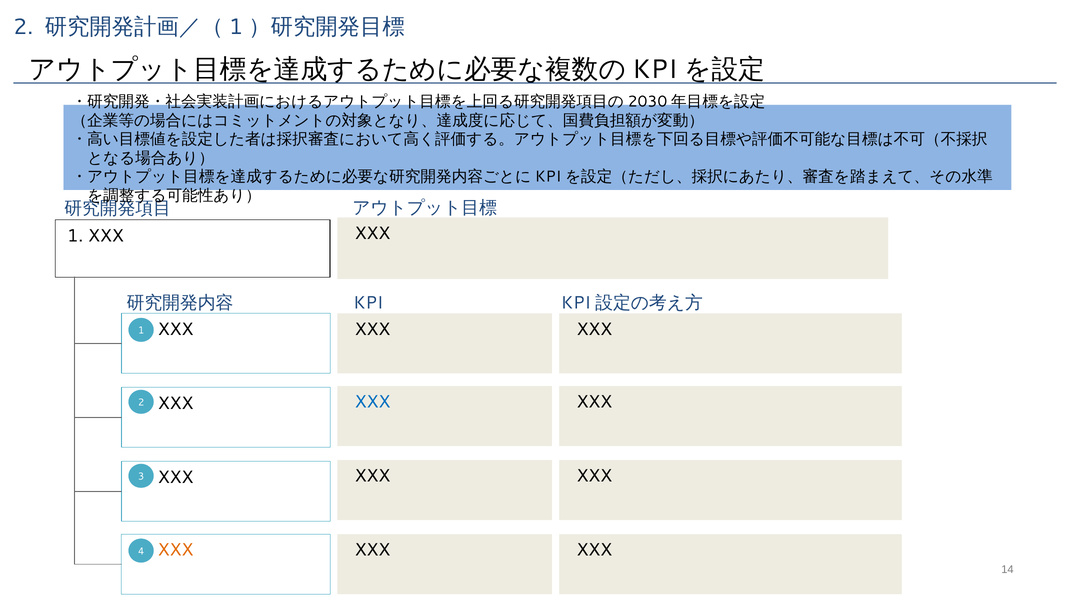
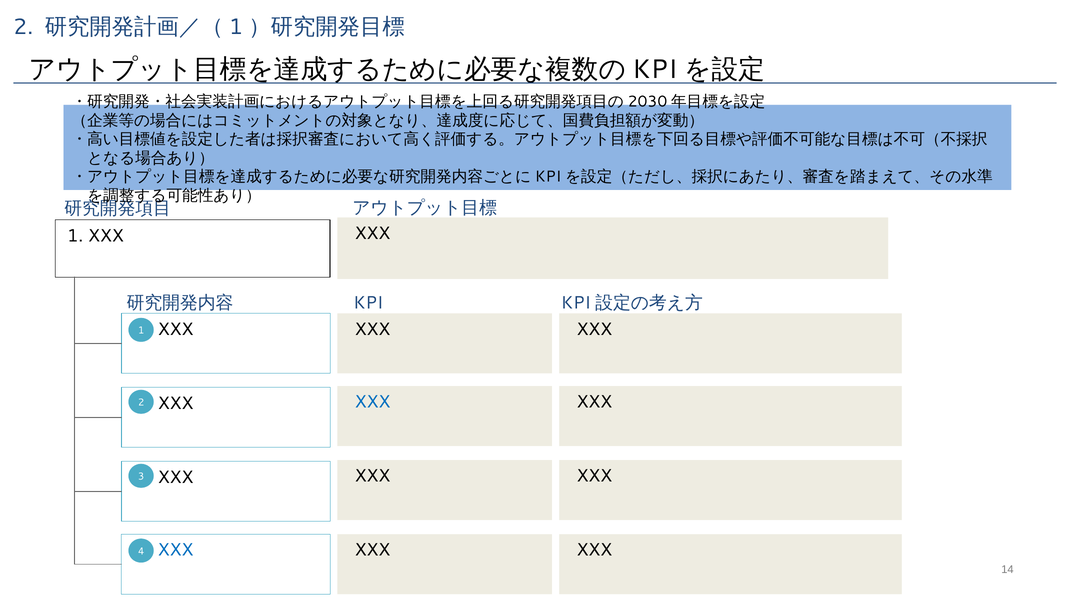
XXX colour: orange -> blue (176, 550)
